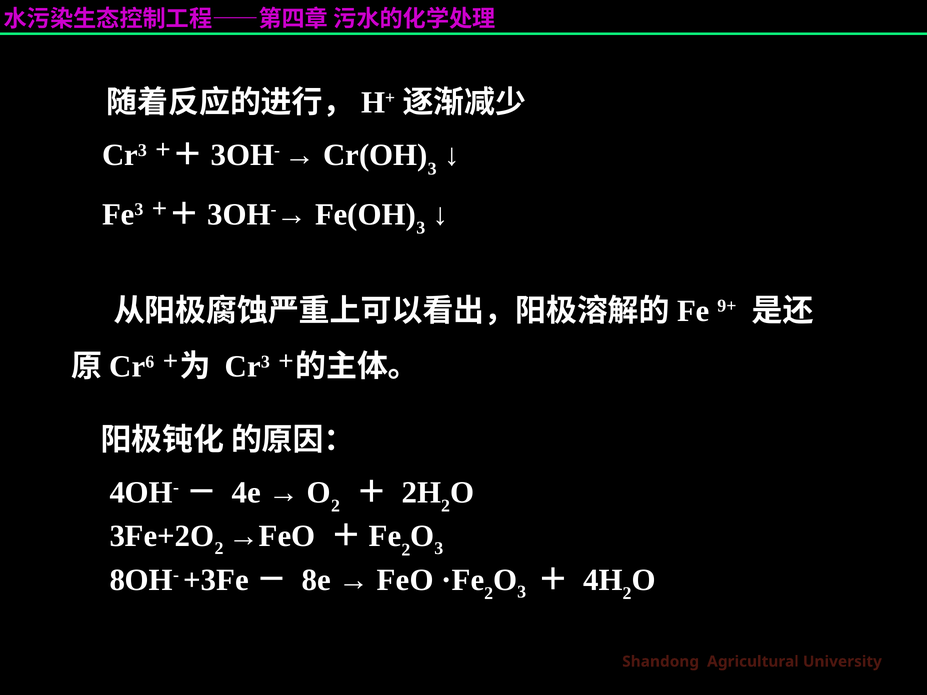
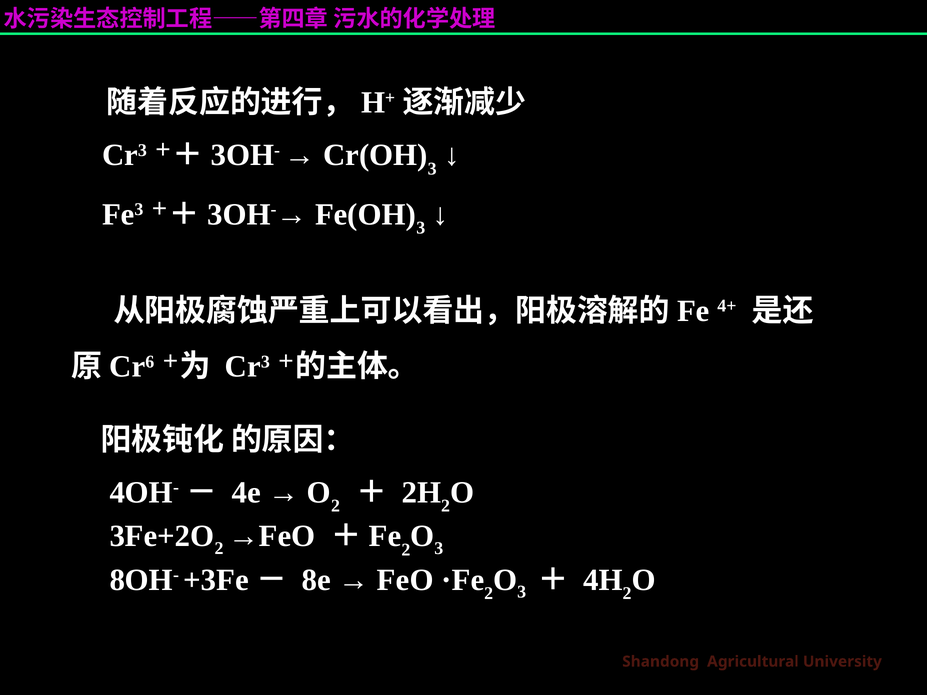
9+: 9+ -> 4+ (727, 306)
